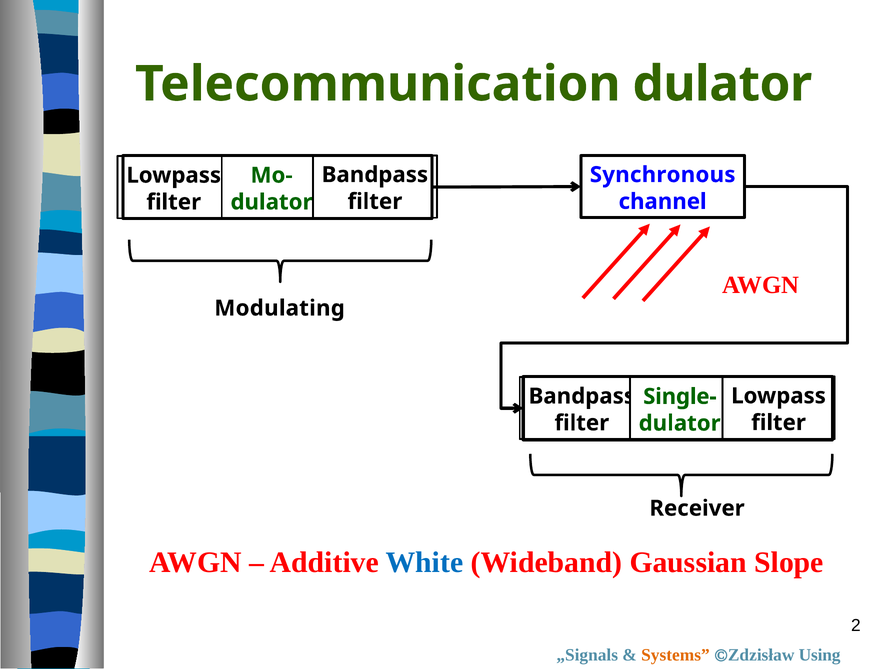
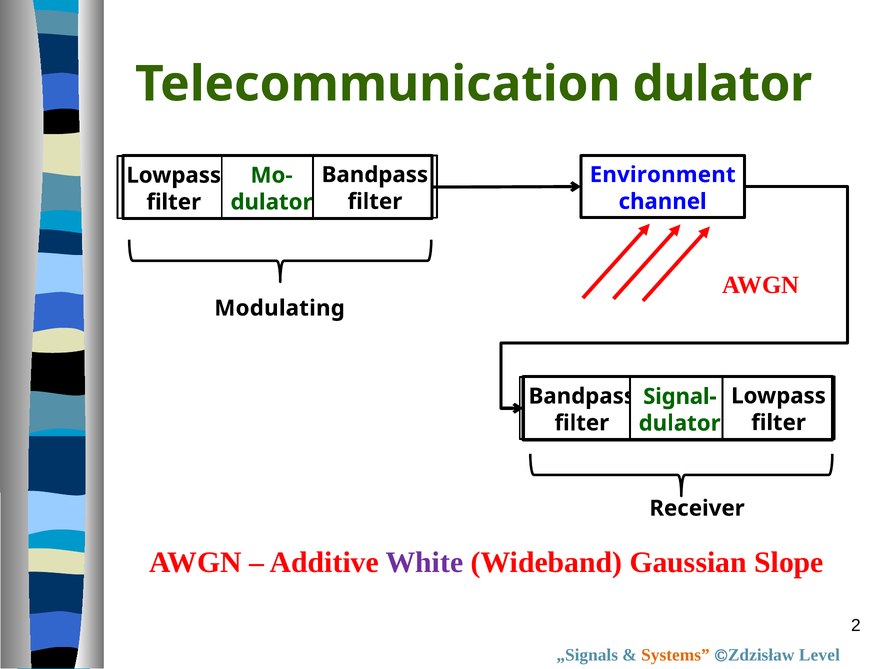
Synchronous: Synchronous -> Environment (663, 175)
Single-: Single- -> Signal- (680, 397)
White colour: blue -> purple (424, 563)
Using: Using -> Level (819, 655)
